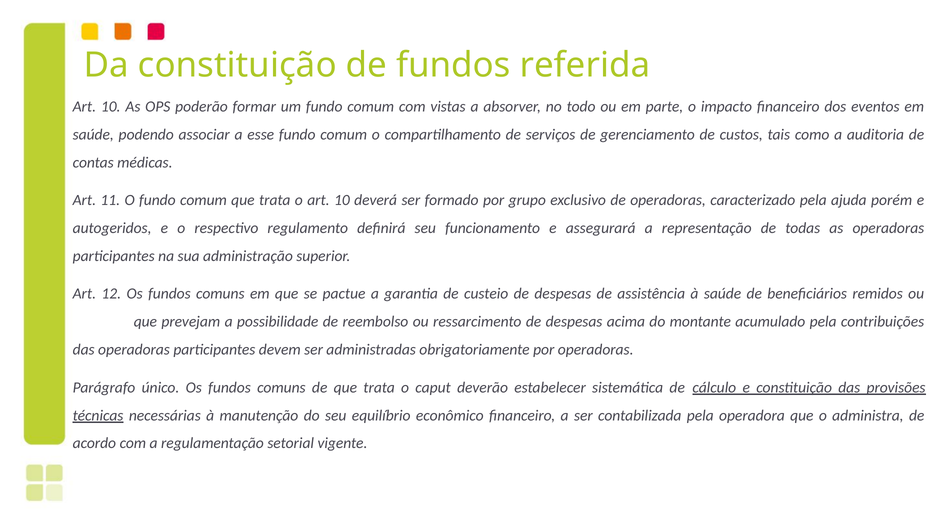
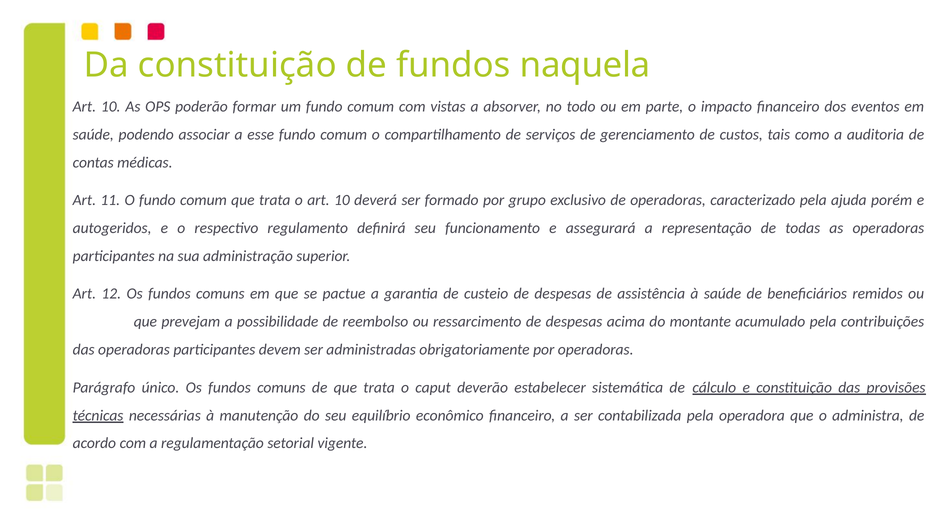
referida: referida -> naquela (585, 65)
